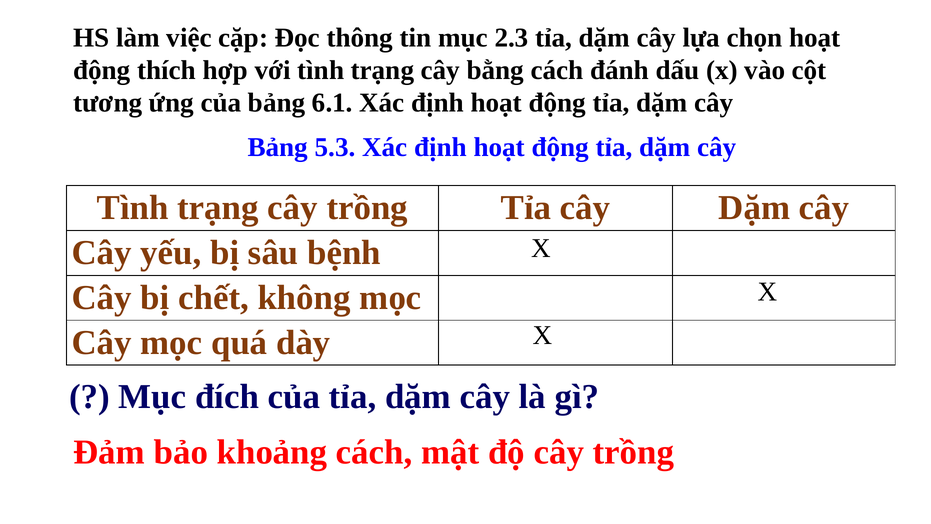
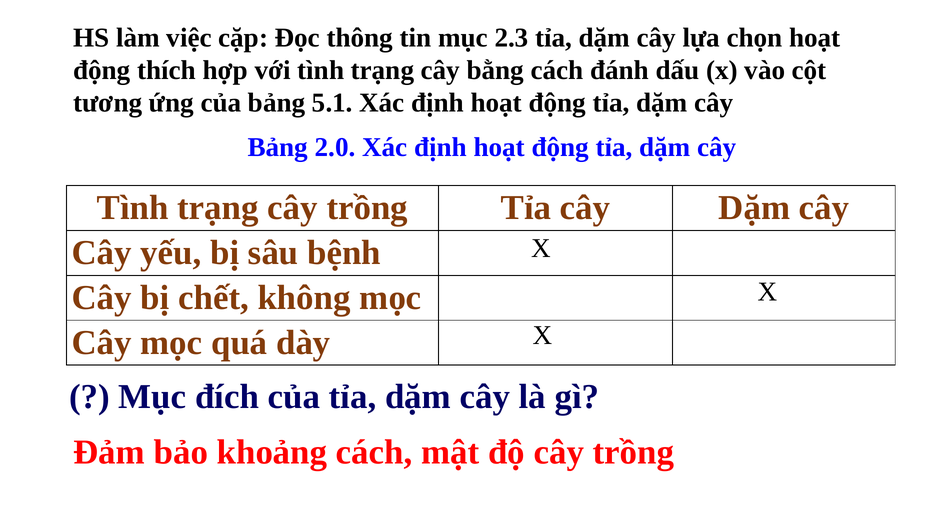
6.1: 6.1 -> 5.1 (332, 103)
5.3: 5.3 -> 2.0 (335, 147)
